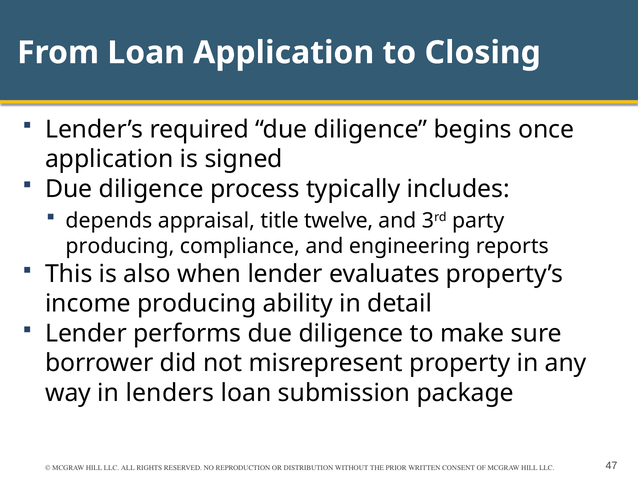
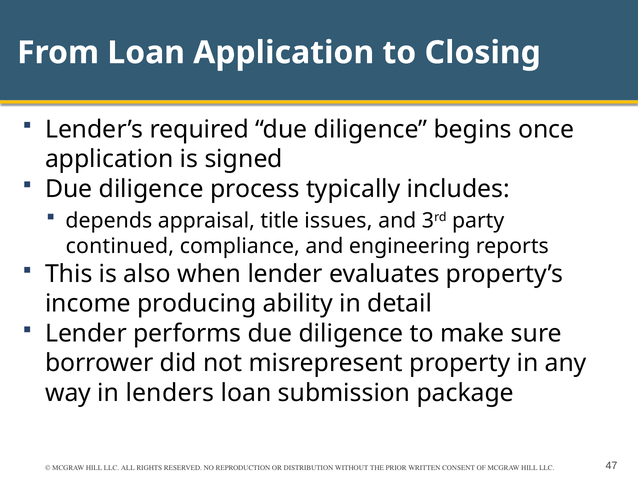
twelve: twelve -> issues (338, 220)
producing: producing -> continued (120, 246)
